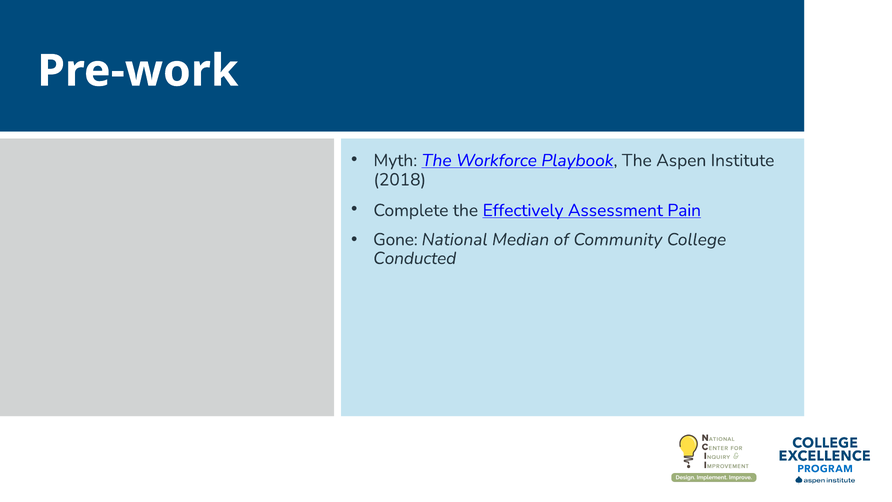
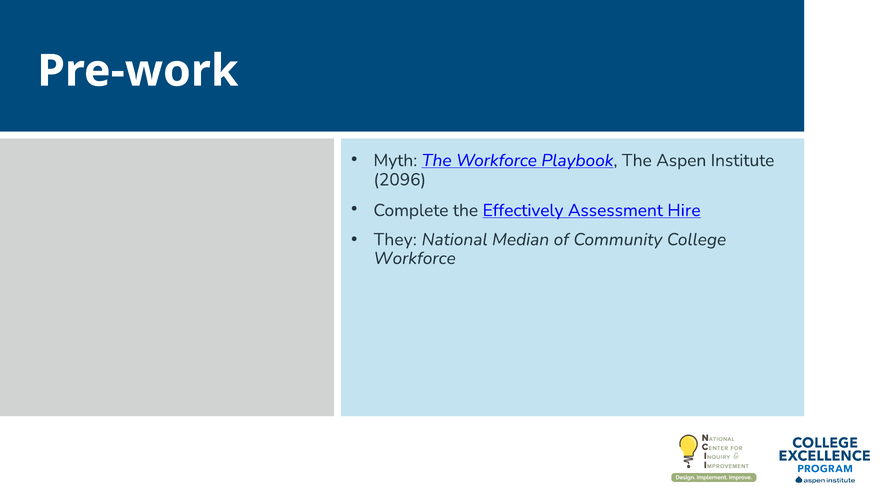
2018: 2018 -> 2096 (400, 180)
Pain: Pain -> Hire (684, 210)
Gone: Gone -> They (395, 239)
Conducted: Conducted -> Workforce (415, 258)
